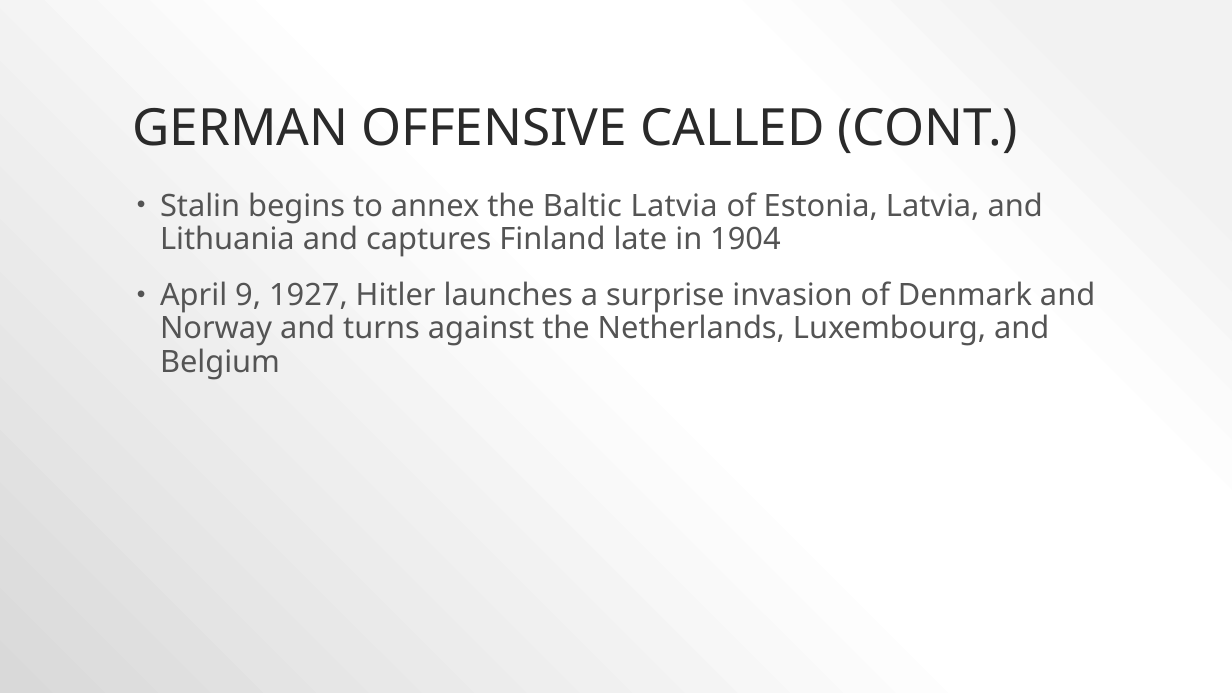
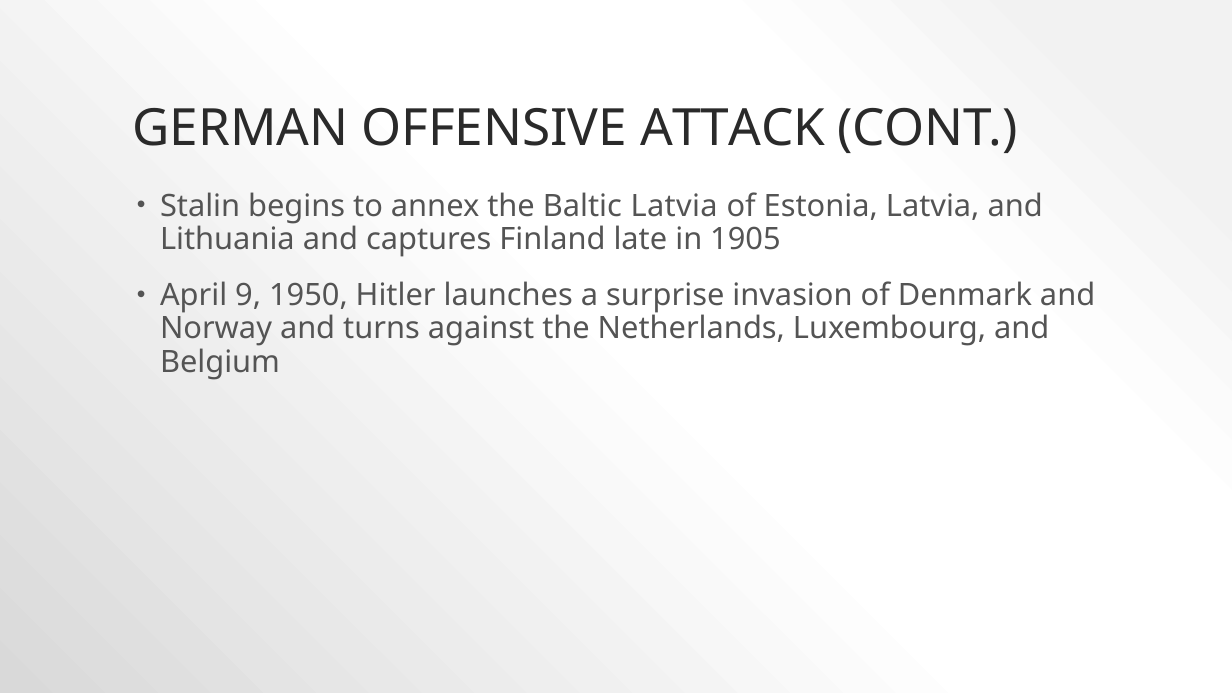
CALLED: CALLED -> ATTACK (733, 129)
1904: 1904 -> 1905 (745, 239)
1927: 1927 -> 1950 (308, 296)
